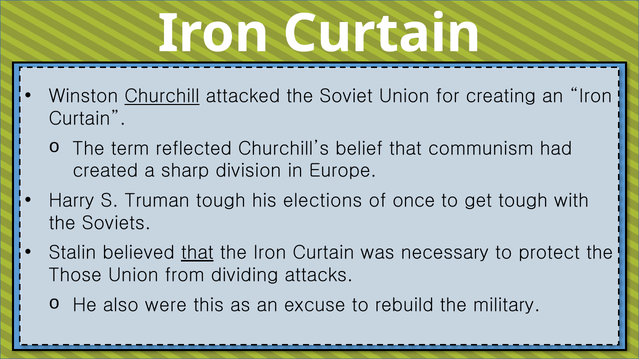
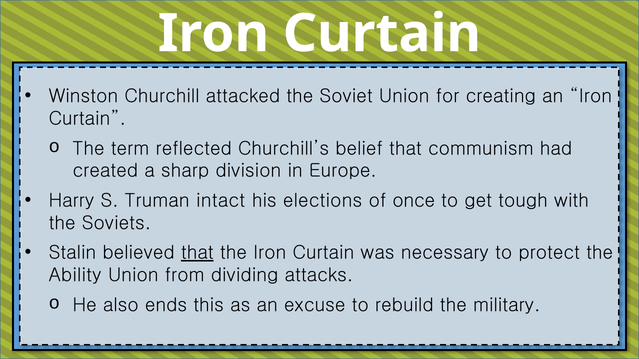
Churchill underline: present -> none (162, 96)
Truman tough: tough -> intact (221, 201)
Those: Those -> Ability (75, 275)
were: were -> ends (166, 305)
